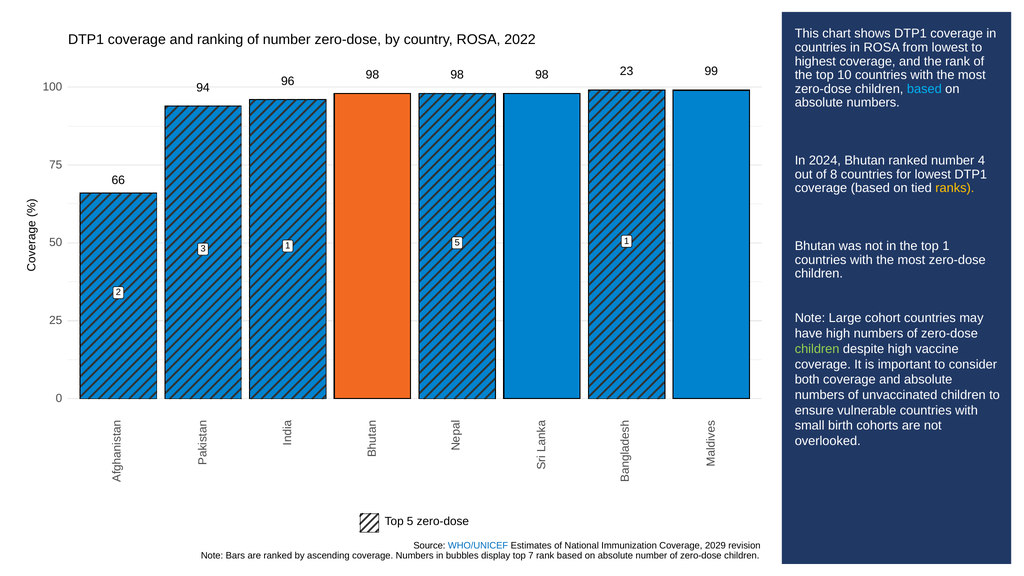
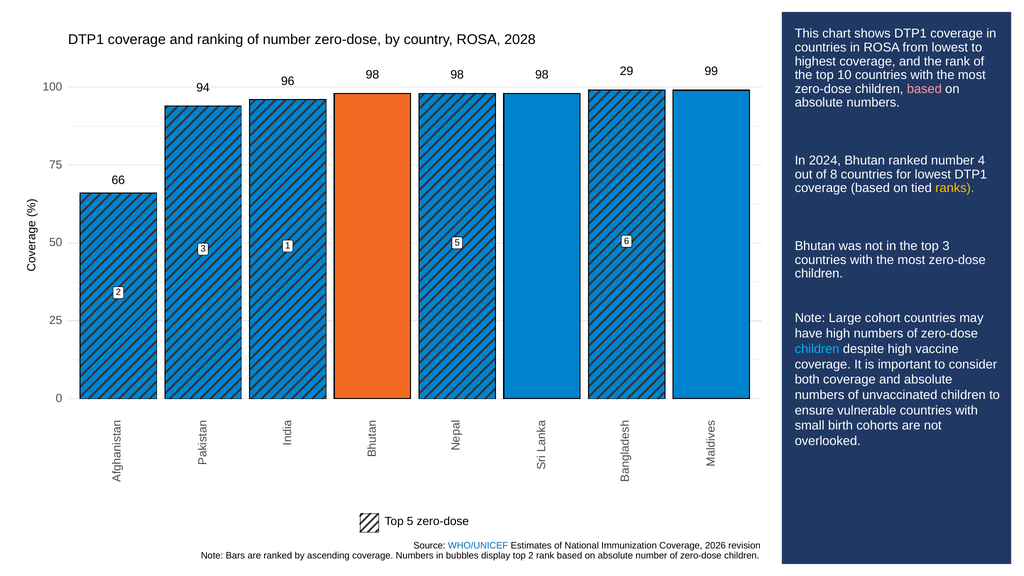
2022: 2022 -> 2028 (520, 40)
23: 23 -> 29 (627, 71)
based colour: light blue -> pink (924, 89)
top 1: 1 -> 3 (946, 246)
5 1: 1 -> 6 (627, 241)
children colour: light green -> light blue (817, 349)
2029: 2029 -> 2026 (715, 546)
top 7: 7 -> 2 (531, 556)
